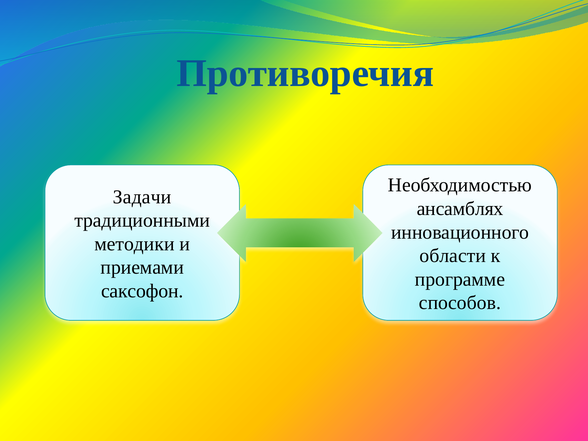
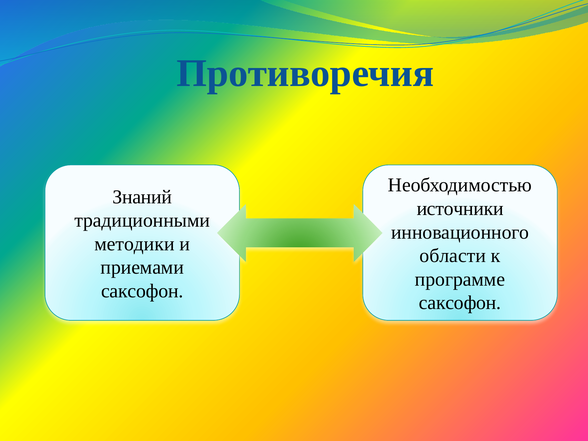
Задачи: Задачи -> Знаний (142, 197)
ансамблях: ансамблях -> источники (460, 209)
способов: способов -> саксофон (460, 303)
